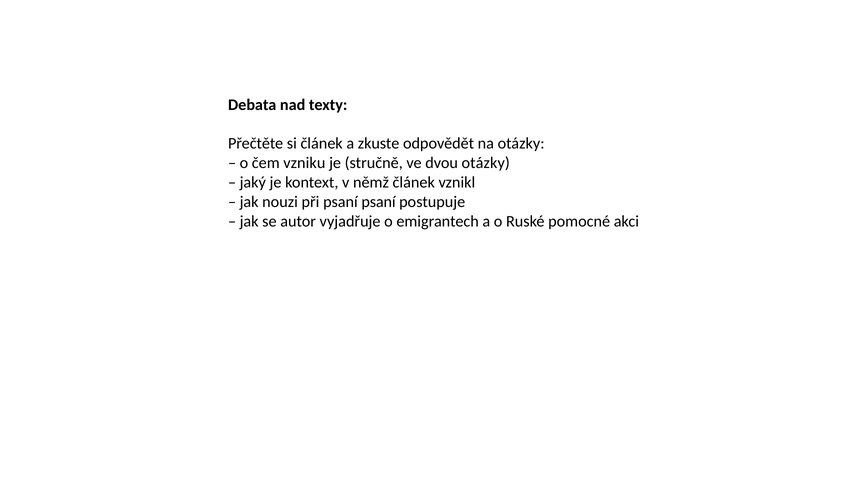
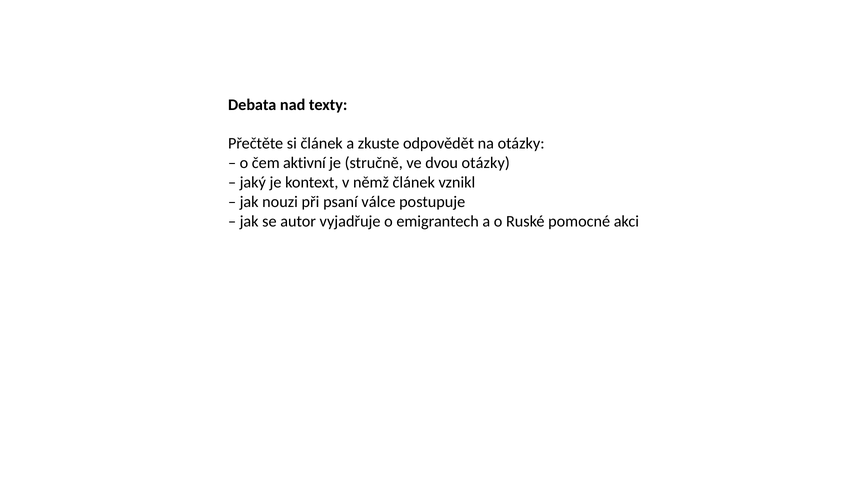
vzniku: vzniku -> aktivní (304, 163)
psaní psaní: psaní -> válce (378, 202)
